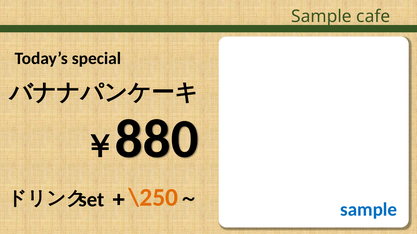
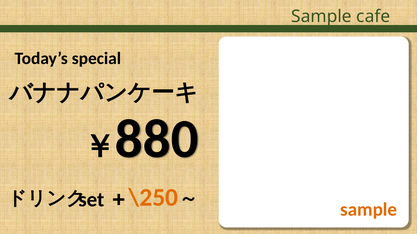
sample colour: blue -> orange (369, 210)
